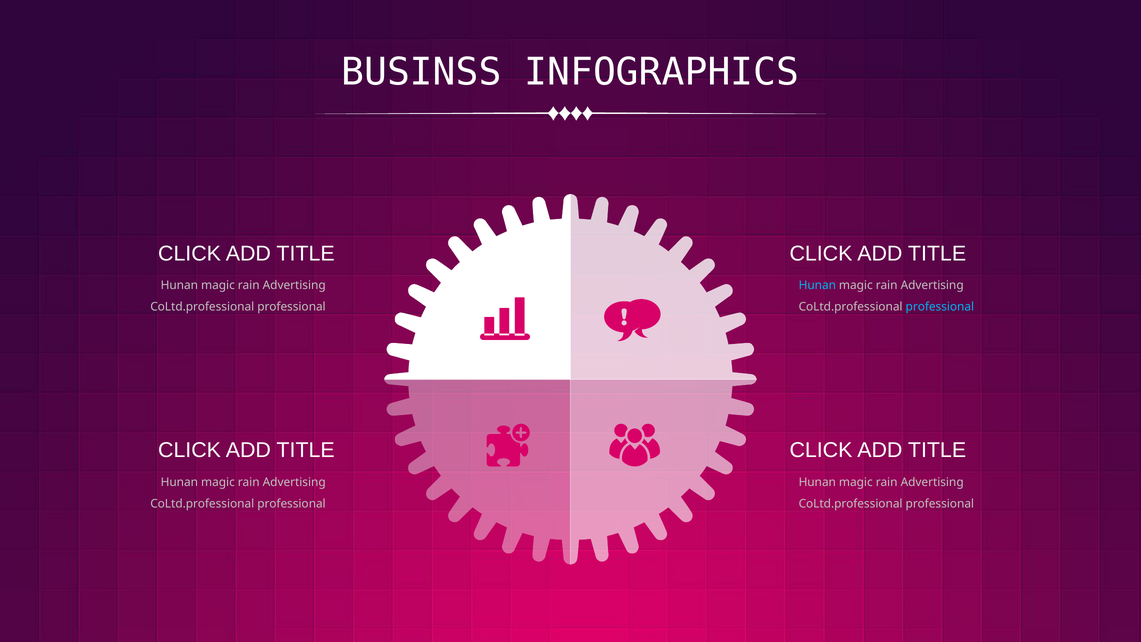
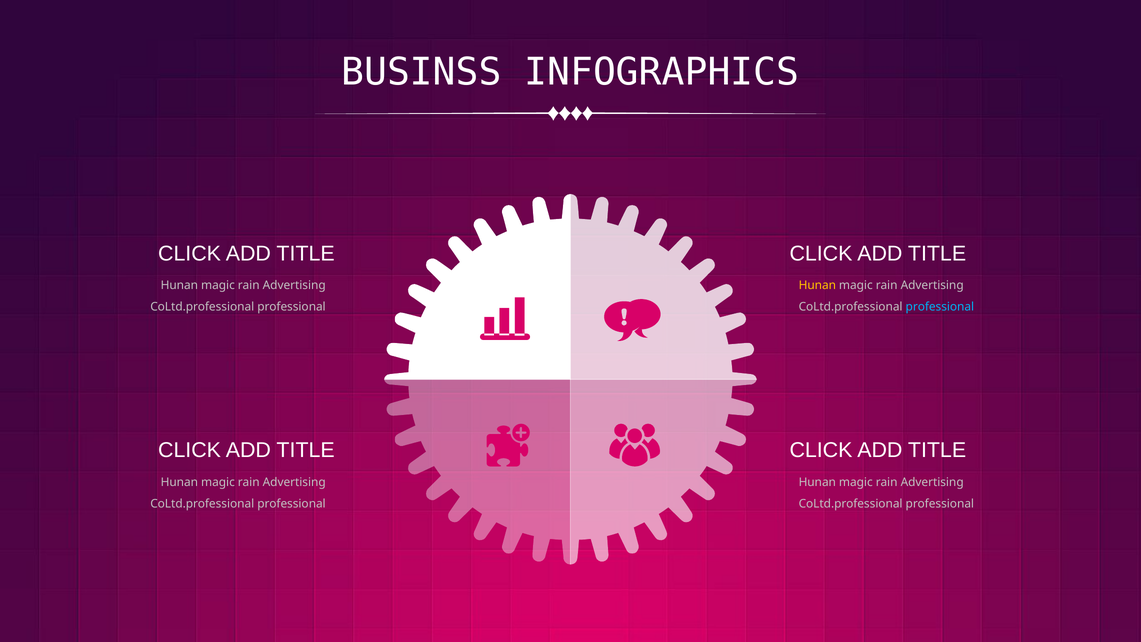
Hunan colour: light blue -> yellow (817, 285)
